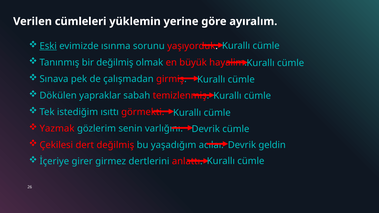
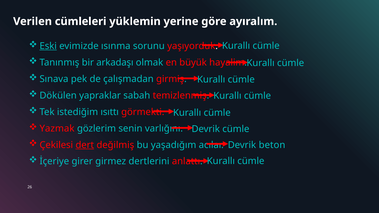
bir değilmiş: değilmiş -> arkadaşı (115, 63)
dert underline: none -> present (85, 145)
geldin: geldin -> beton (272, 145)
